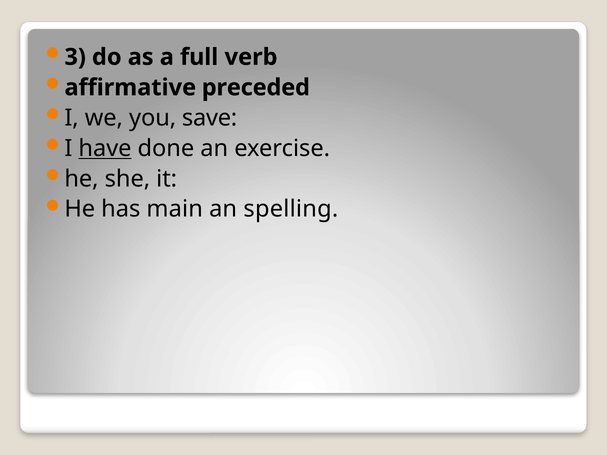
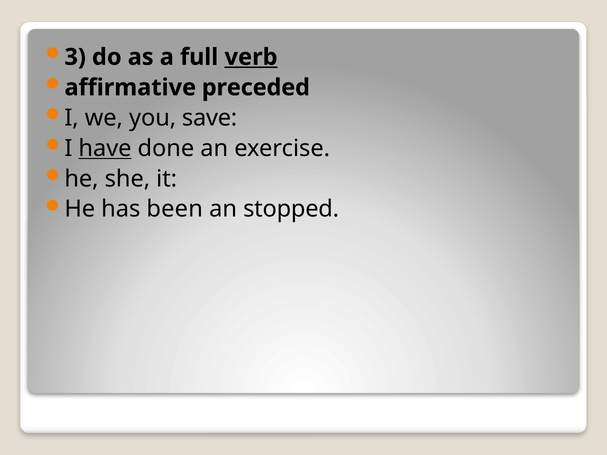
verb underline: none -> present (251, 57)
main: main -> been (175, 209)
spelling: spelling -> stopped (291, 209)
